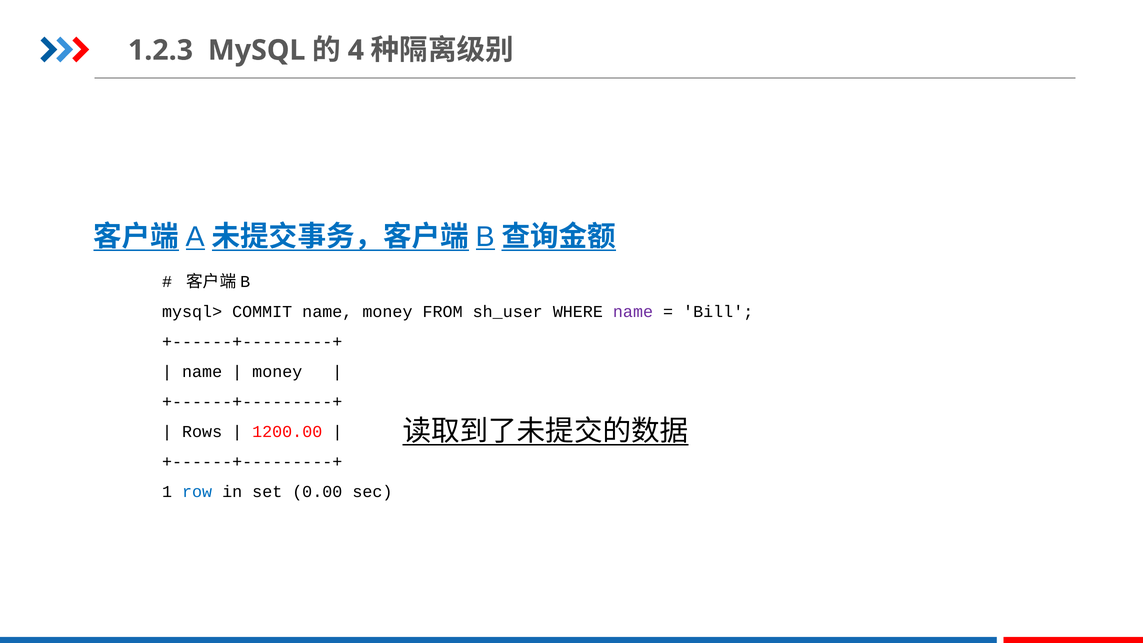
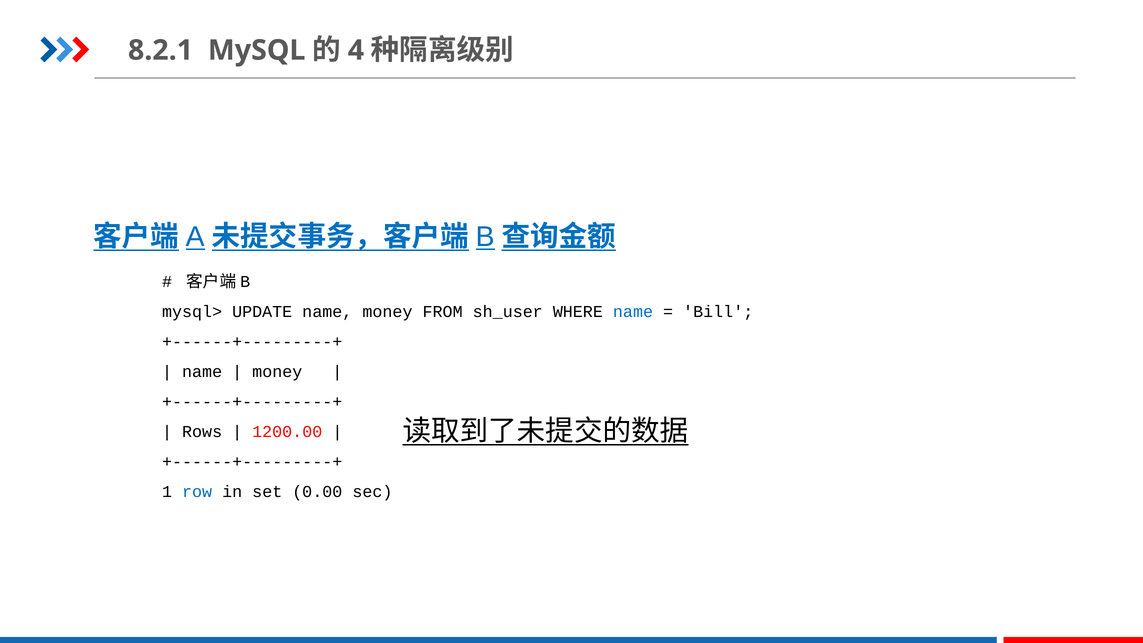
1.2.3: 1.2.3 -> 8.2.1 (161, 50)
COMMIT: COMMIT -> UPDATE (262, 312)
name colour: purple -> blue (633, 312)
